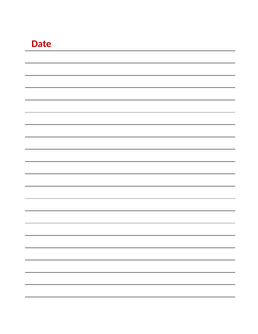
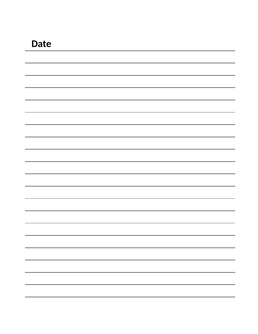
Date colour: red -> black (41, 44)
